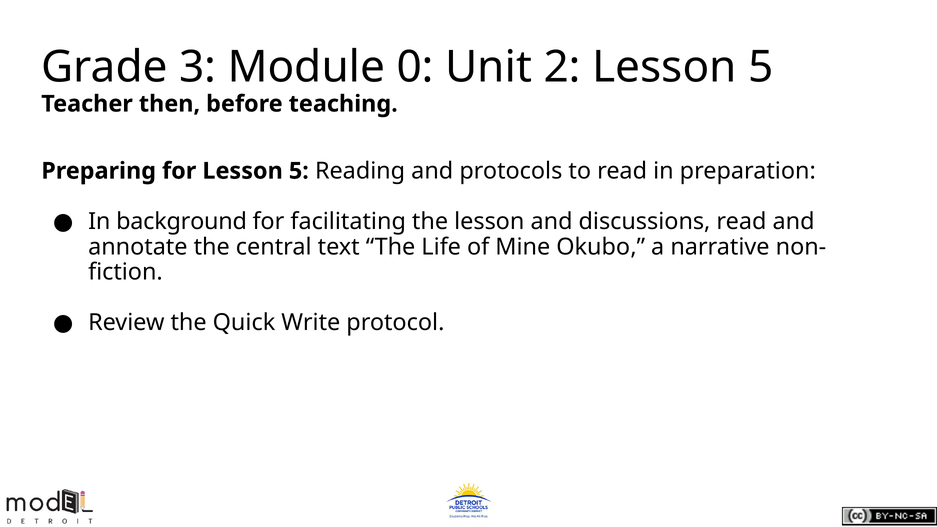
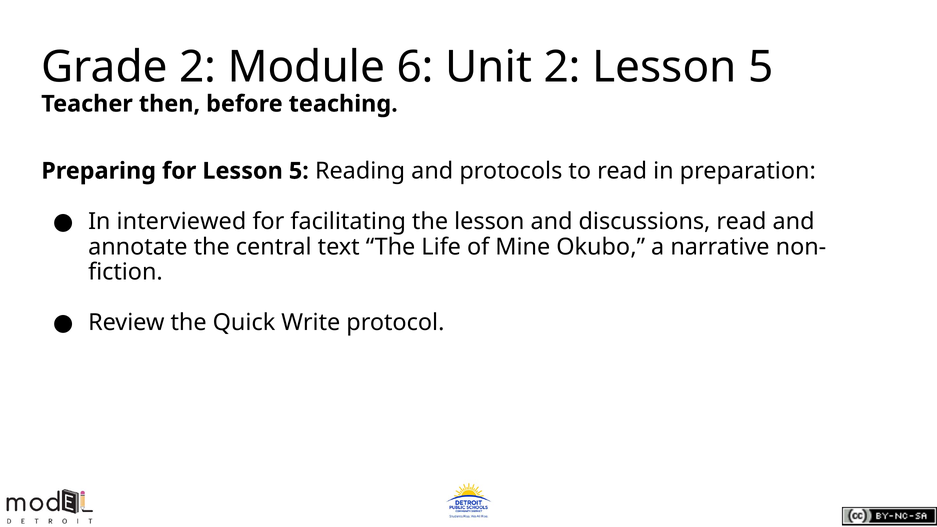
Grade 3: 3 -> 2 (198, 67)
0: 0 -> 6 (415, 67)
background: background -> interviewed (181, 222)
